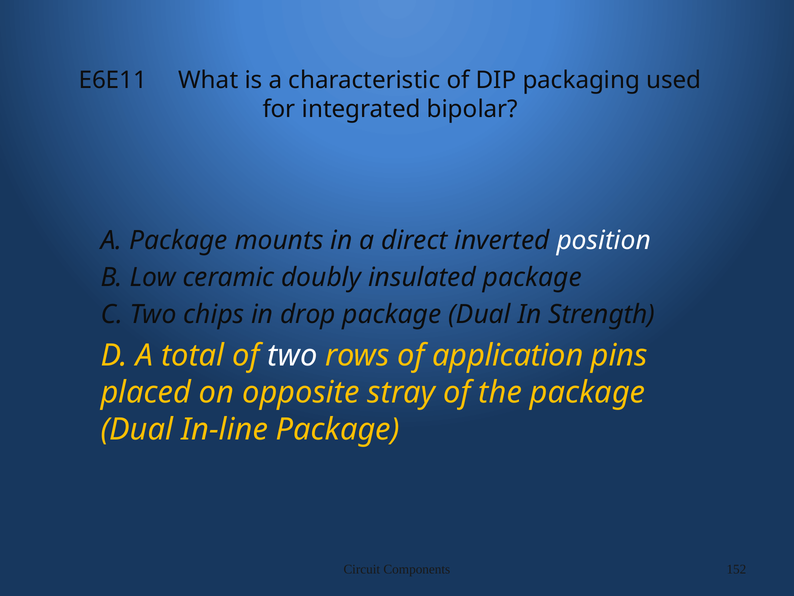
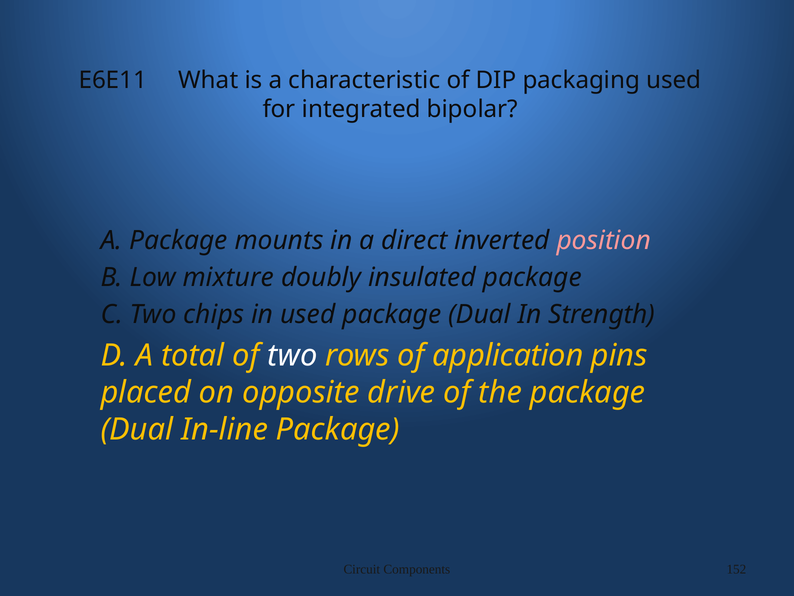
position colour: white -> pink (604, 240)
ceramic: ceramic -> mixture (228, 277)
in drop: drop -> used (308, 314)
stray: stray -> drive (401, 392)
